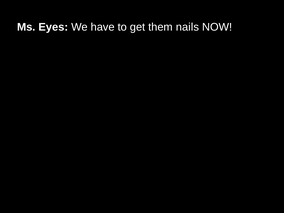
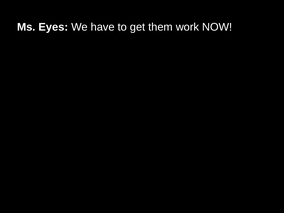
nails: nails -> work (187, 27)
